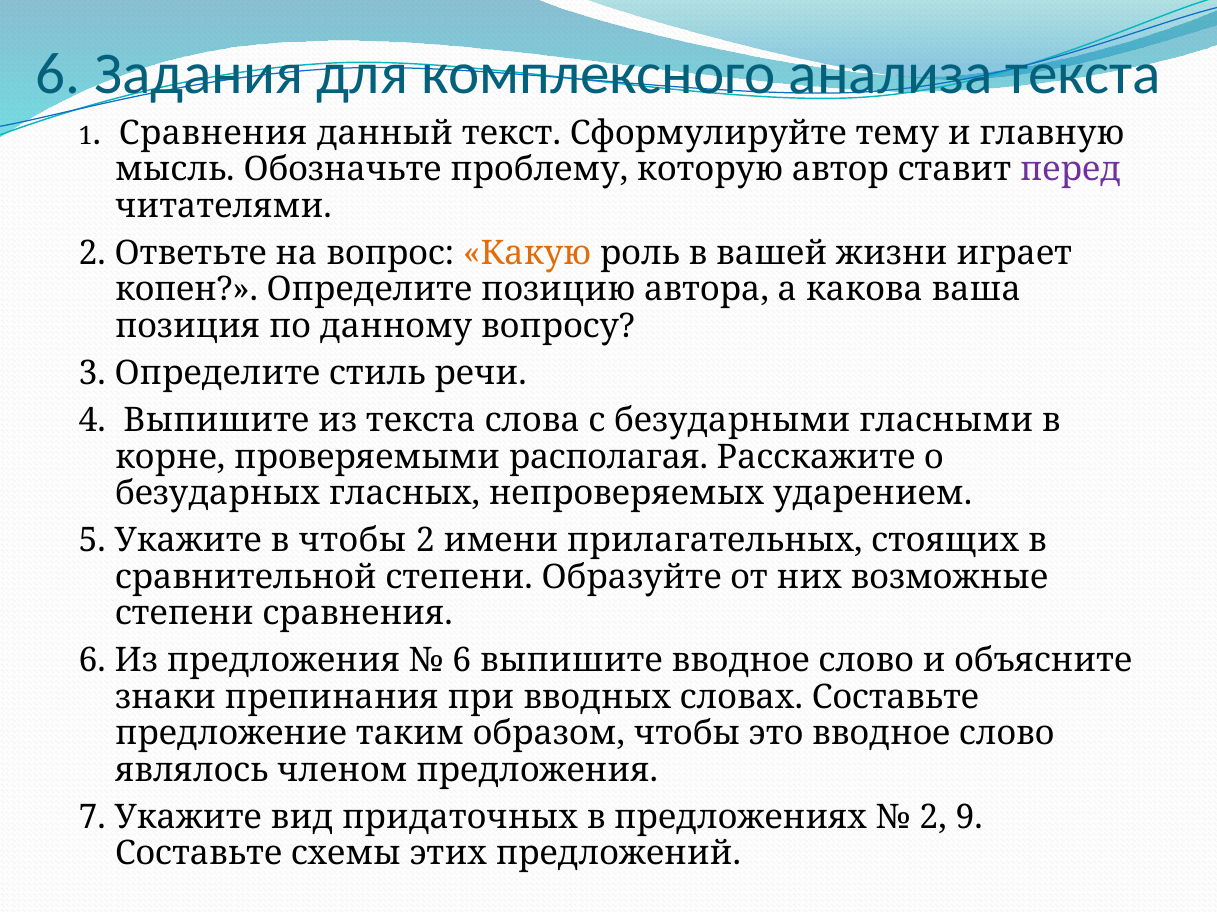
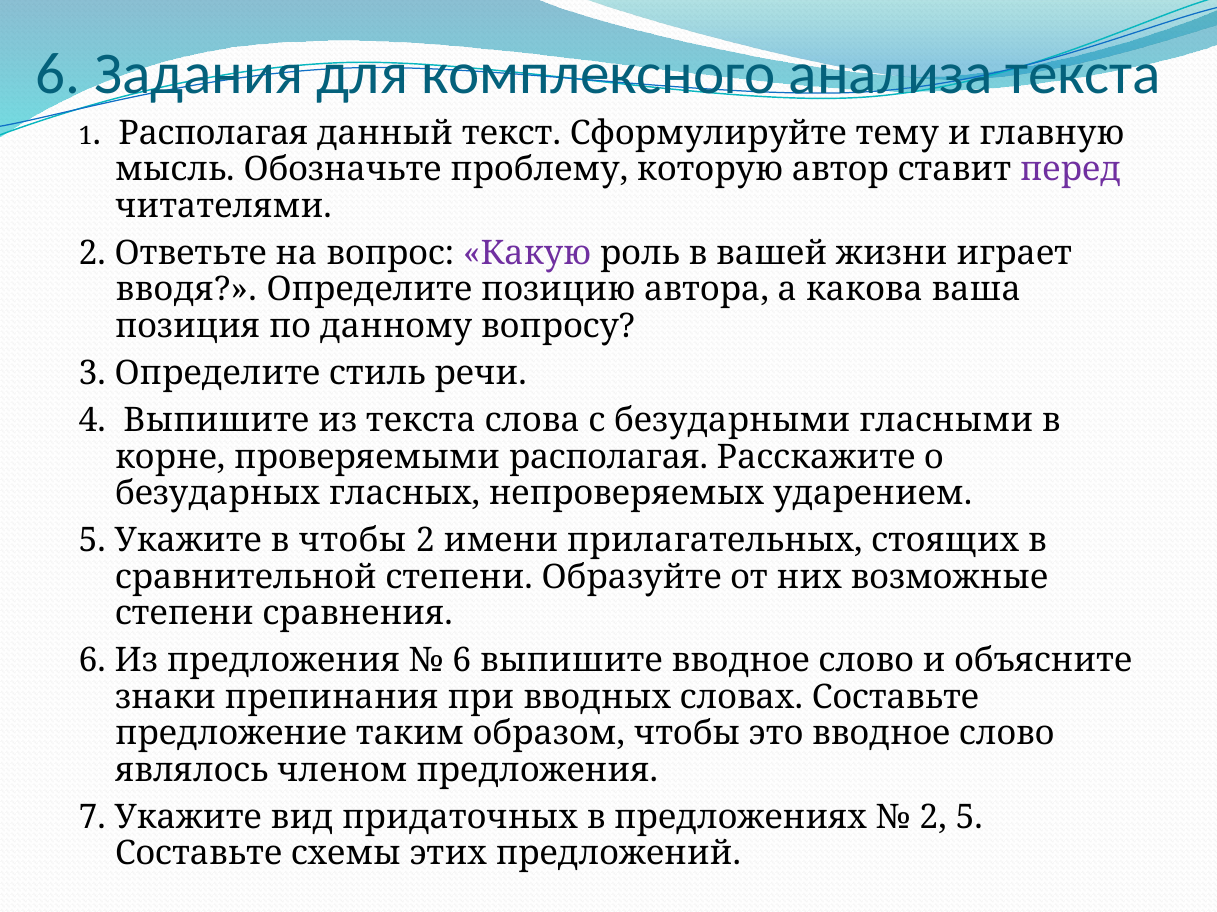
Сравнения: Сравнения -> Располагая (213, 133)
Какую colour: orange -> purple (527, 253)
копен: копен -> вводя (186, 290)
2 9: 9 -> 5 (969, 818)
